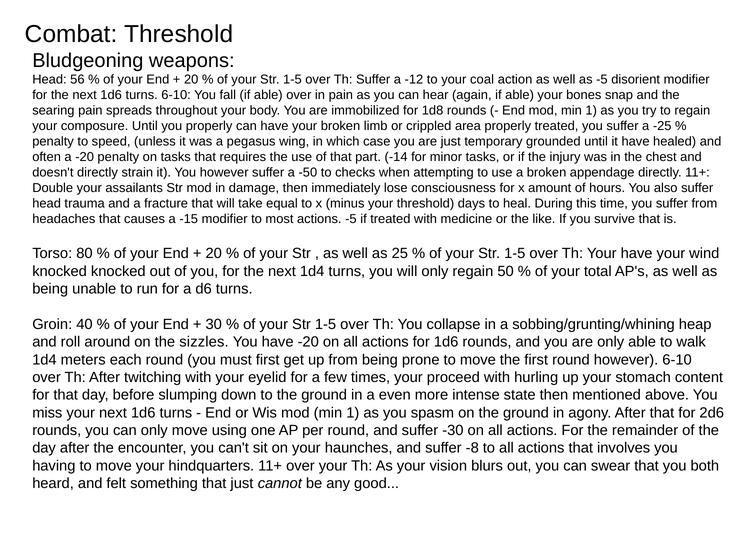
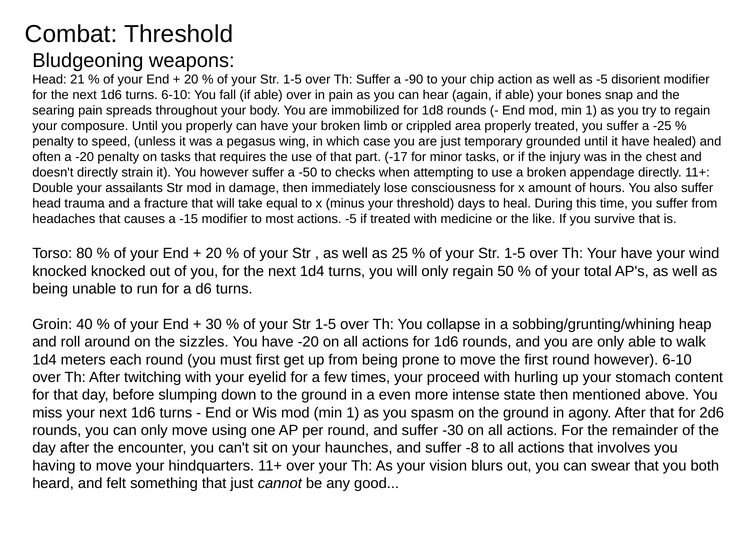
56: 56 -> 21 (77, 80)
-12: -12 -> -90 (414, 80)
coal: coal -> chip (482, 80)
-14: -14 -> -17 (396, 157)
